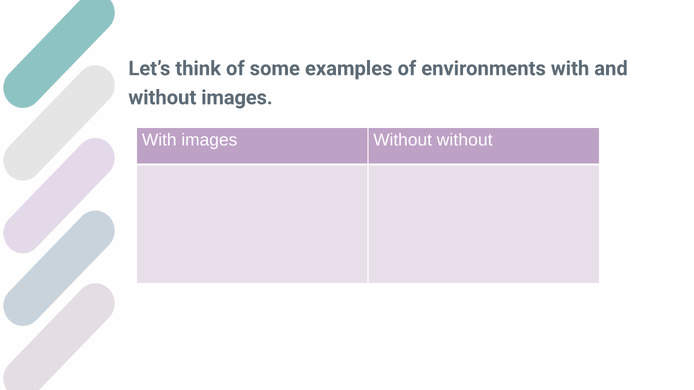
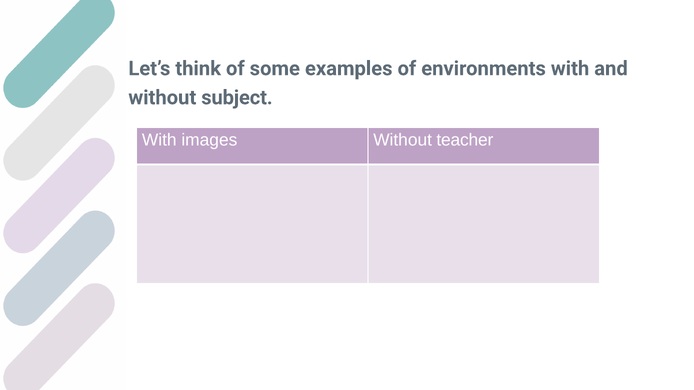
without images: images -> subject (237, 98)
Without without: without -> teacher (465, 140)
